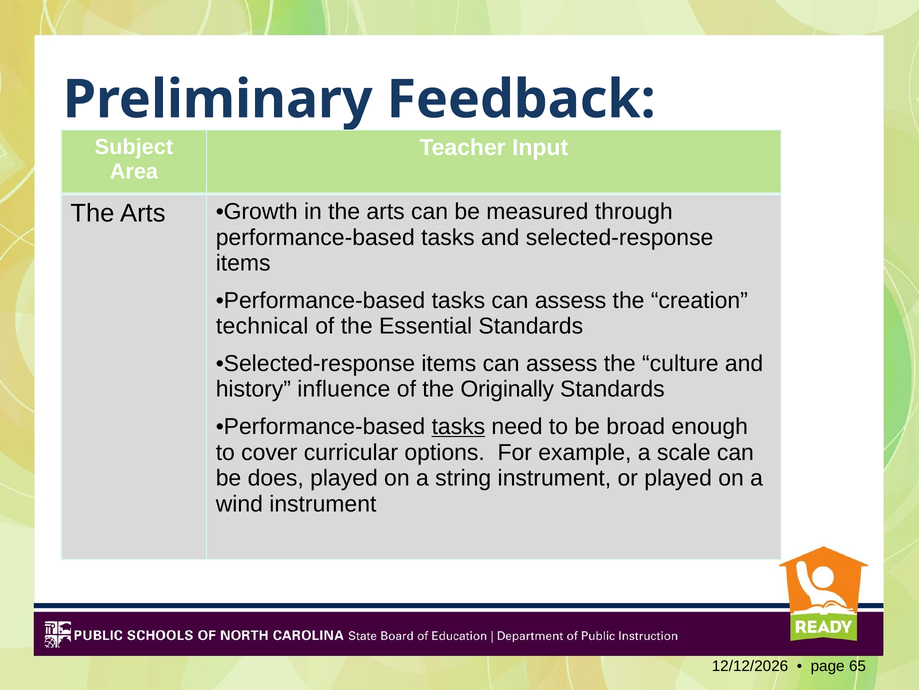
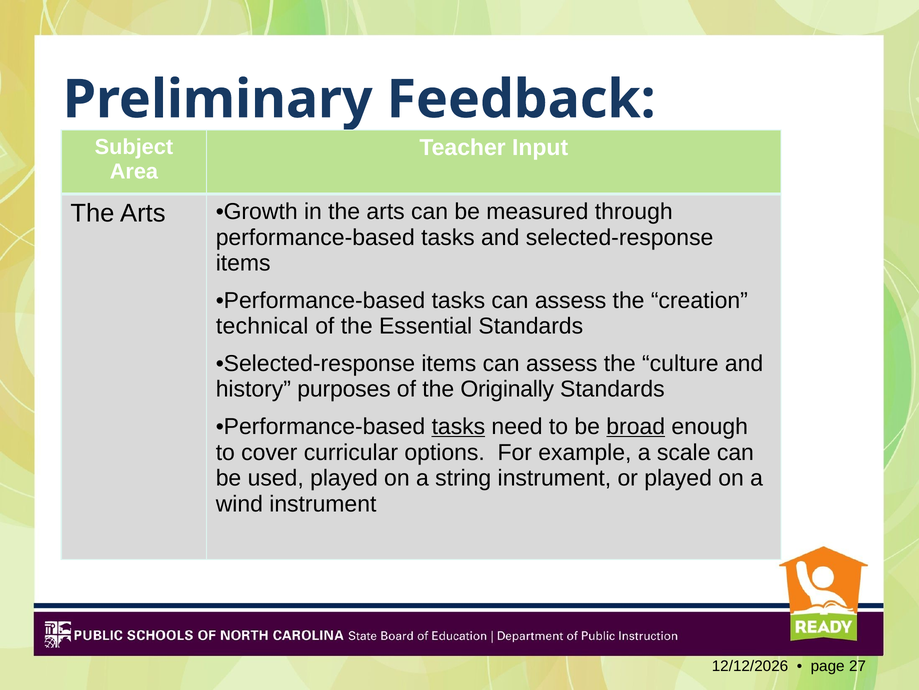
influence: influence -> purposes (344, 389)
broad underline: none -> present (636, 426)
does: does -> used (276, 478)
65: 65 -> 27 (858, 665)
